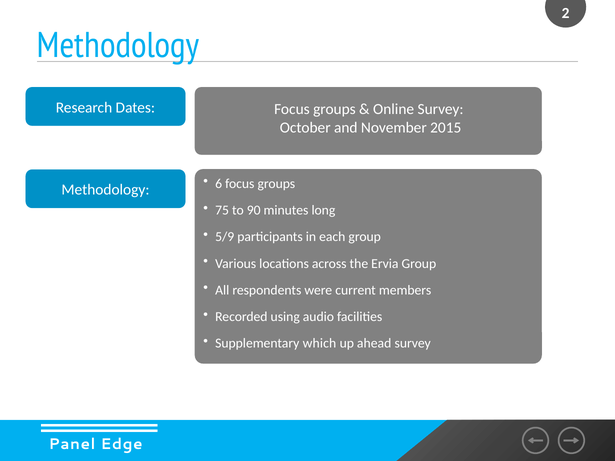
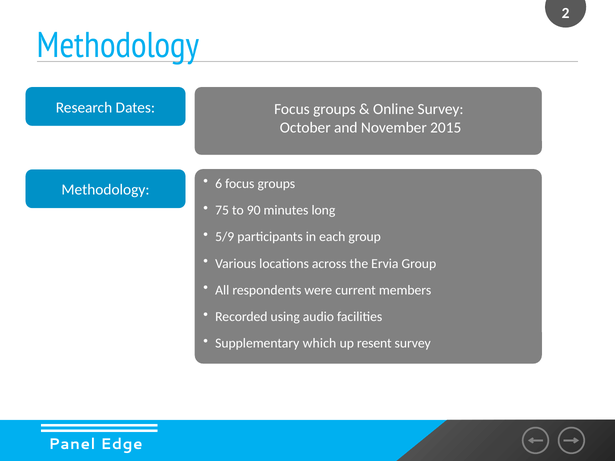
ahead: ahead -> resent (374, 344)
